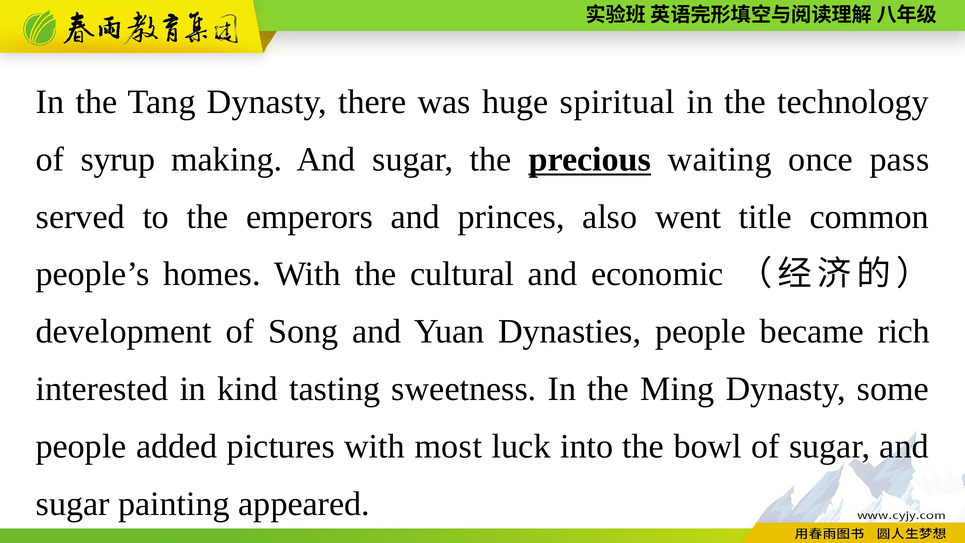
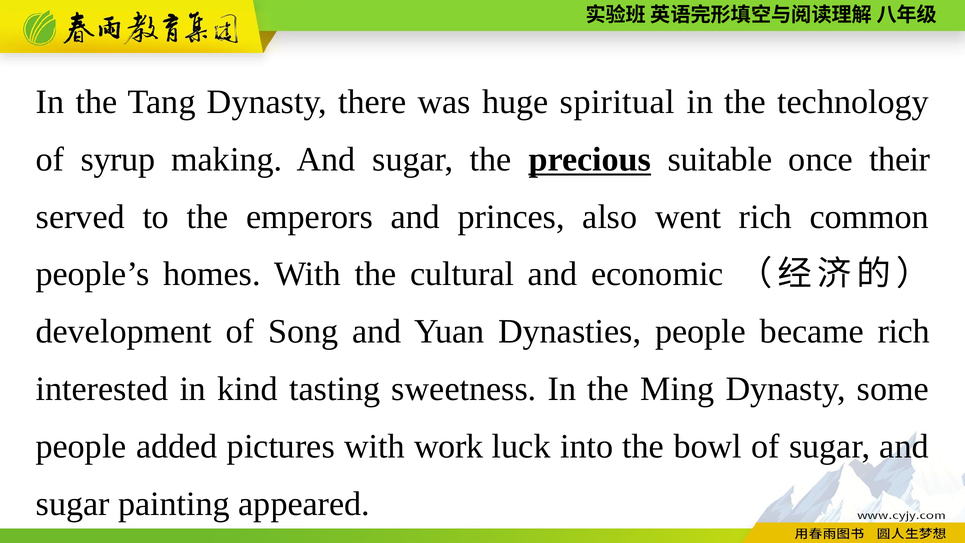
waiting: waiting -> suitable (720, 159)
pass: pass -> their (900, 159)
went title: title -> rich (765, 217)
most: most -> work (449, 446)
